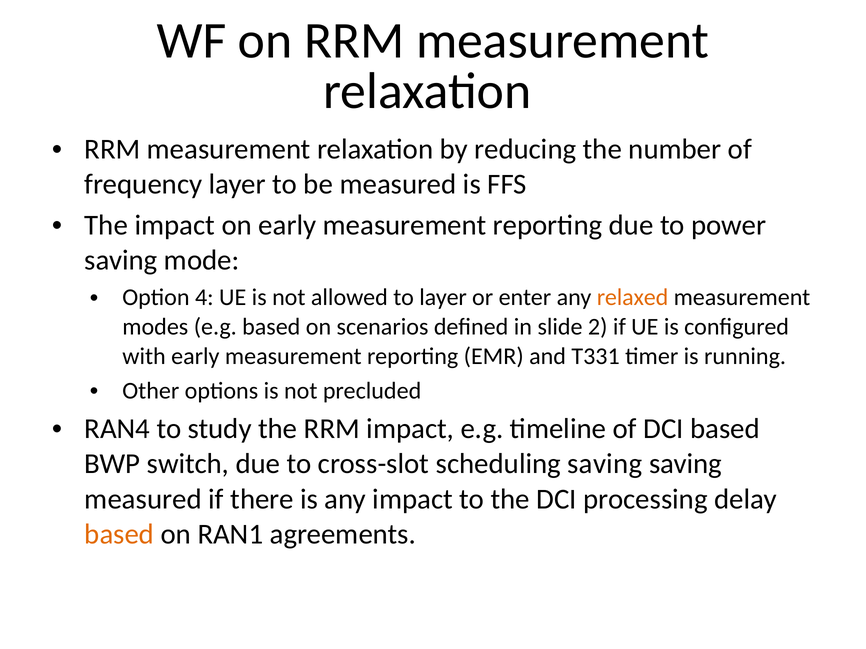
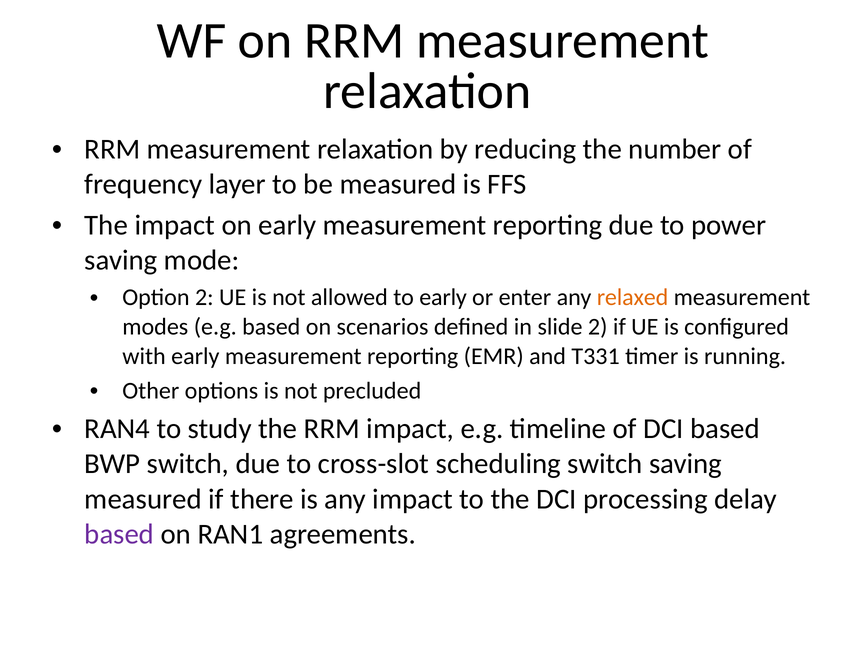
Option 4: 4 -> 2 (204, 298)
to layer: layer -> early (443, 298)
scheduling saving: saving -> switch (605, 464)
based colour: orange -> purple (119, 535)
